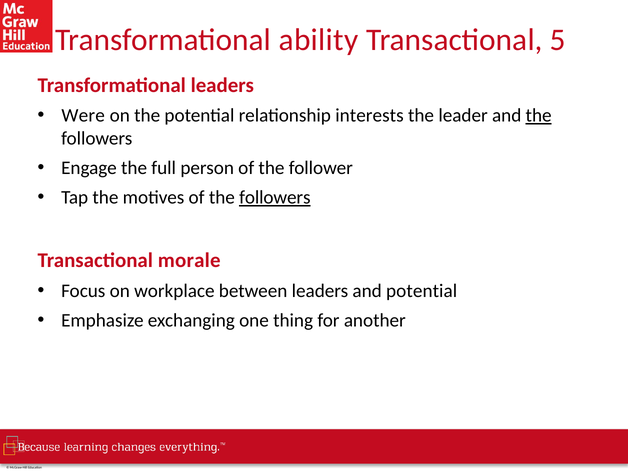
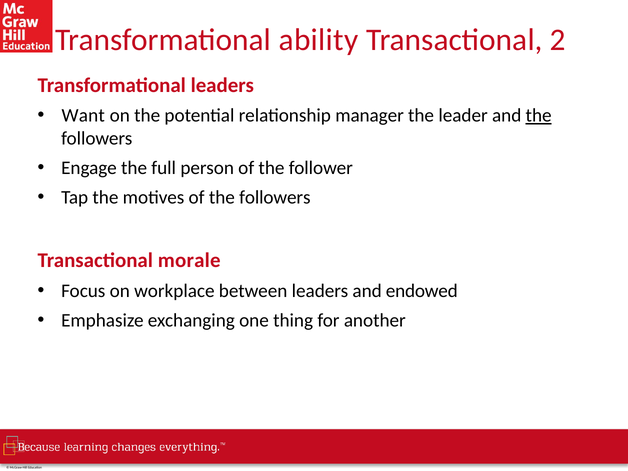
5: 5 -> 2 (557, 40)
Were: Were -> Want (83, 116)
interests: interests -> manager (370, 116)
followers underline: present -> none (275, 198)
and potential: potential -> endowed (422, 291)
